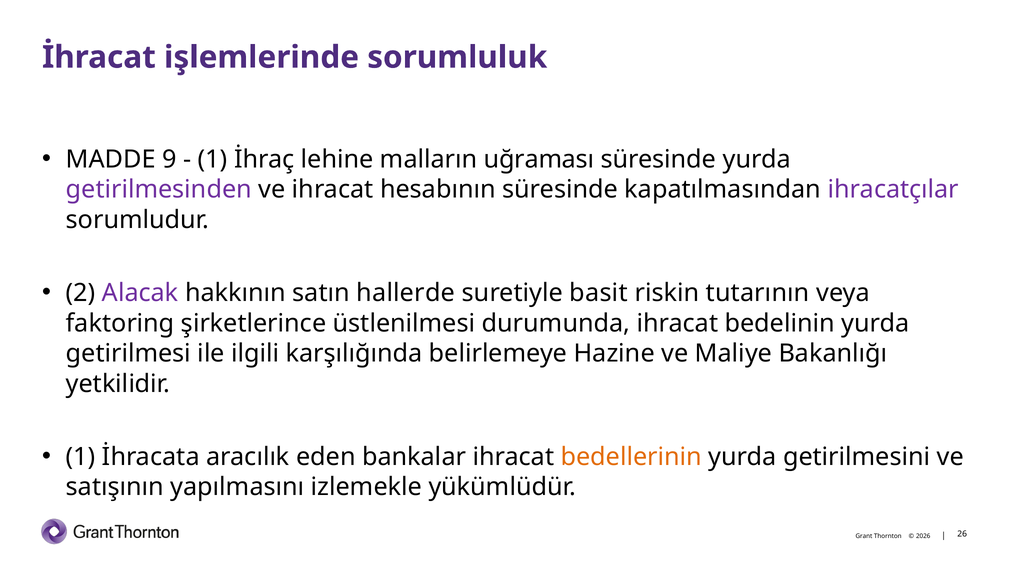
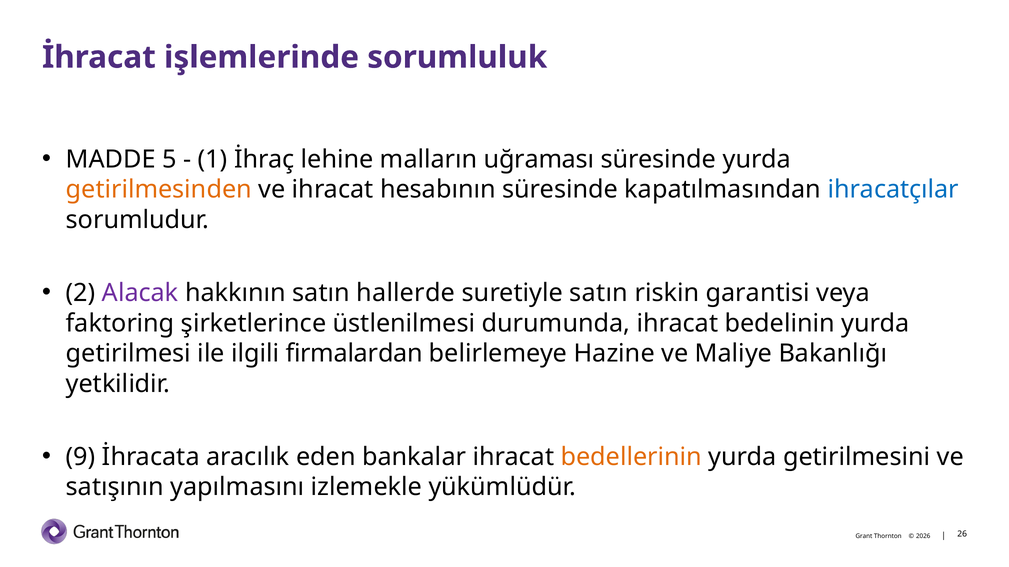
9: 9 -> 5 (169, 160)
getirilmesinden colour: purple -> orange (159, 190)
ihracatçılar colour: purple -> blue (893, 190)
suretiyle basit: basit -> satın (599, 293)
tutarının: tutarının -> garantisi (758, 293)
karşılığında: karşılığında -> firmalardan (354, 354)
1: 1 -> 9 (81, 457)
